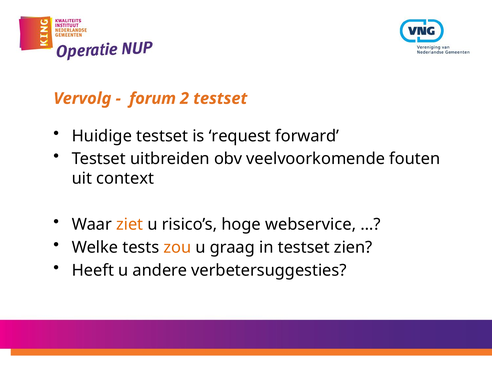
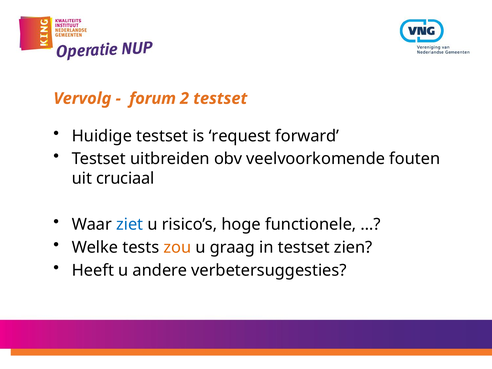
context: context -> cruciaal (125, 179)
ziet colour: orange -> blue (130, 224)
webservice: webservice -> functionele (311, 224)
